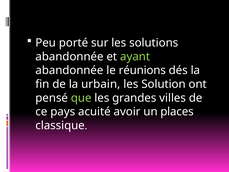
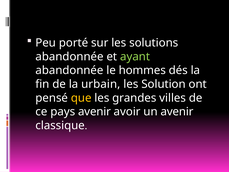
réunions: réunions -> hommes (142, 70)
que colour: light green -> yellow (81, 98)
pays acuité: acuité -> avenir (94, 111)
un places: places -> avenir (177, 111)
